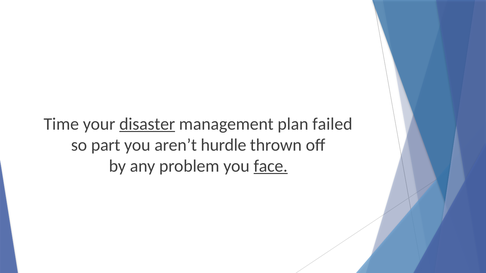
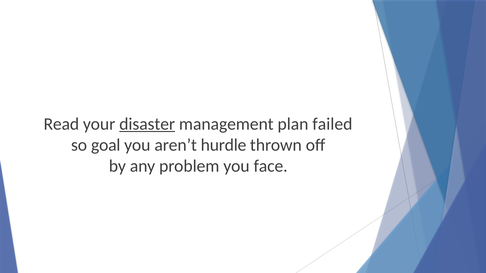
Time: Time -> Read (61, 124)
part: part -> goal (106, 145)
face underline: present -> none (271, 166)
